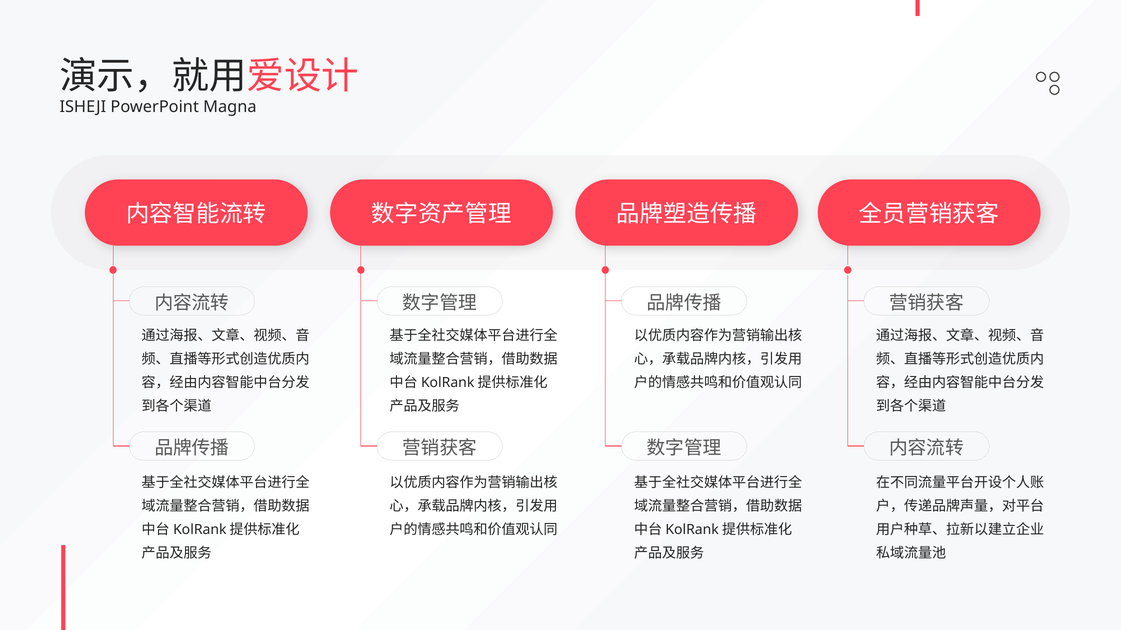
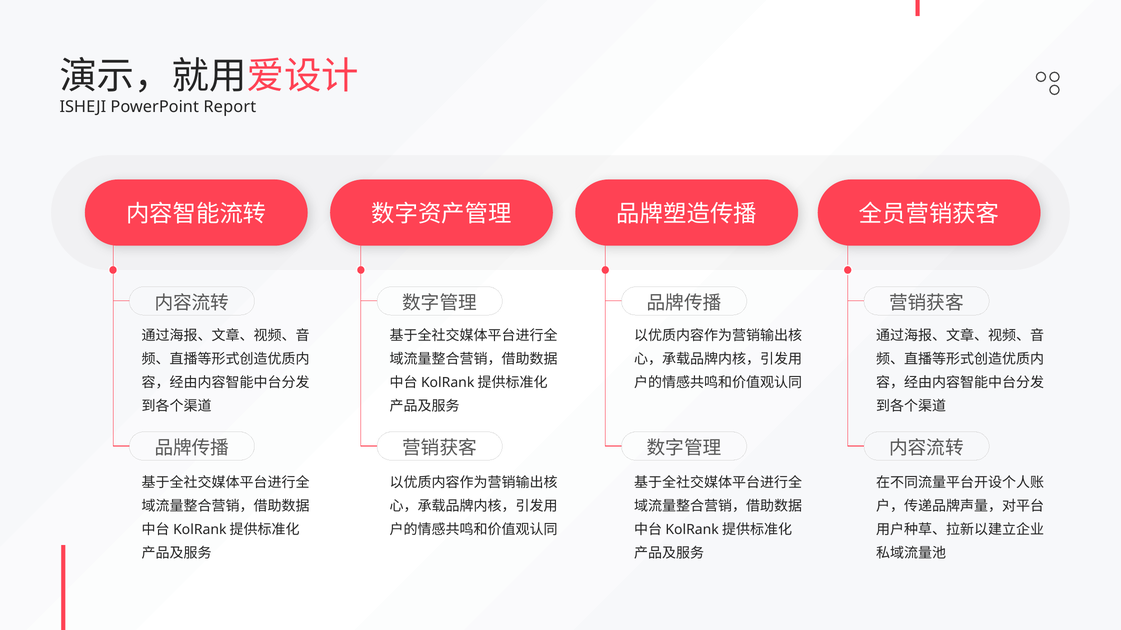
Magna: Magna -> Report (230, 107)
